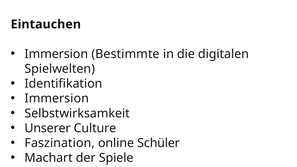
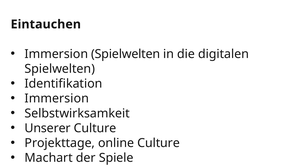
Immersion Bestimmte: Bestimmte -> Spielwelten (126, 54)
Faszination: Faszination -> Projekttage (60, 143)
online Schüler: Schüler -> Culture (159, 143)
